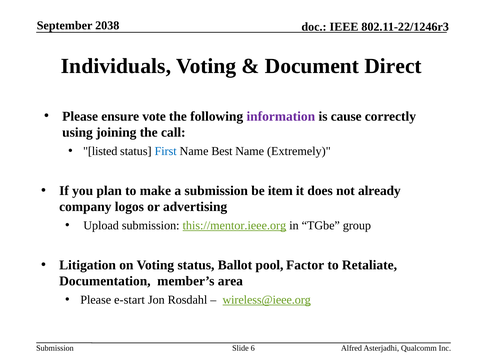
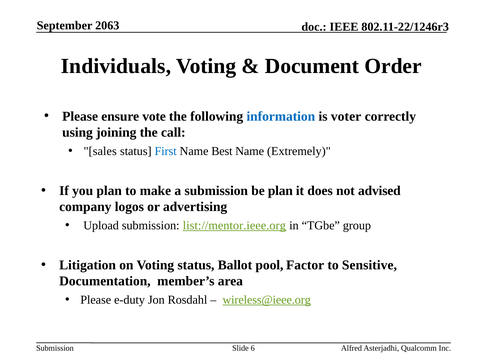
2038: 2038 -> 2063 (107, 26)
Direct: Direct -> Order (393, 66)
information colour: purple -> blue (281, 116)
cause: cause -> voter (346, 116)
listed: listed -> sales (100, 151)
be item: item -> plan (280, 190)
already: already -> advised (379, 190)
this://mentor.ieee.org: this://mentor.ieee.org -> list://mentor.ieee.org (234, 225)
Retaliate: Retaliate -> Sensitive (369, 265)
e-start: e-start -> e-duty (130, 299)
